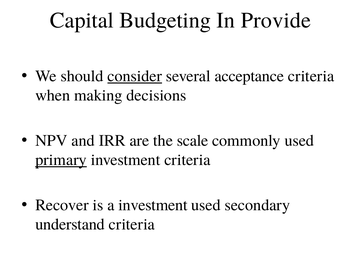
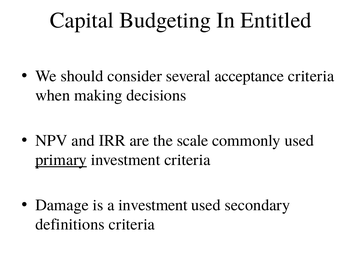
Provide: Provide -> Entitled (276, 20)
consider underline: present -> none (135, 76)
Recover: Recover -> Damage (62, 205)
understand: understand -> definitions (70, 224)
